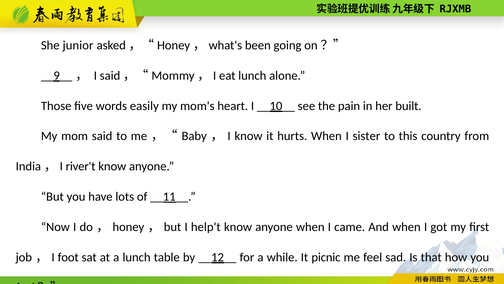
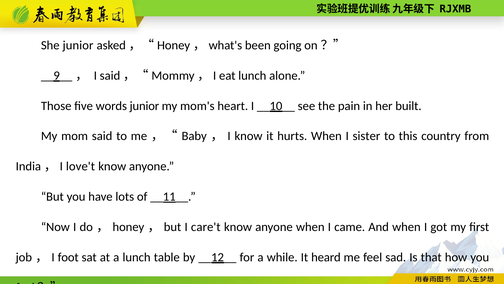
words easily: easily -> junior (144, 106)
river't: river't -> love't (80, 166)
help't: help't -> care't (206, 227)
picnic: picnic -> heard (326, 257)
